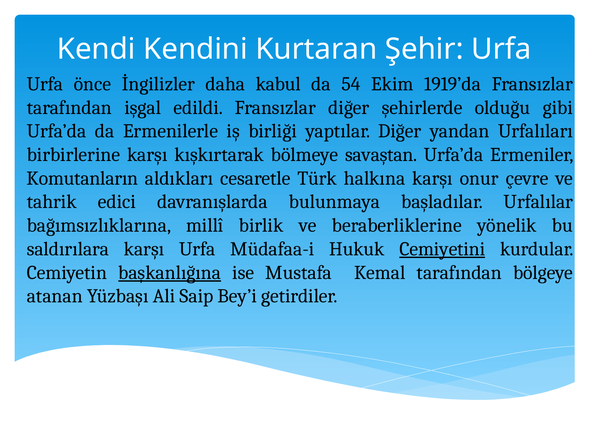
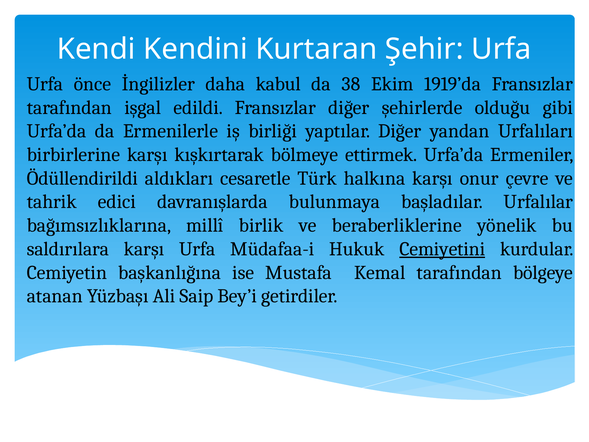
54: 54 -> 38 (351, 84)
savaştan: savaştan -> ettirmek (381, 155)
Komutanların: Komutanların -> Ödüllendirildi (82, 178)
başkanlığına underline: present -> none (170, 272)
